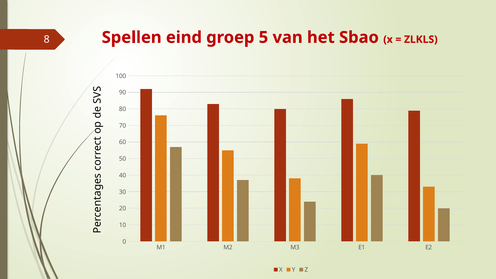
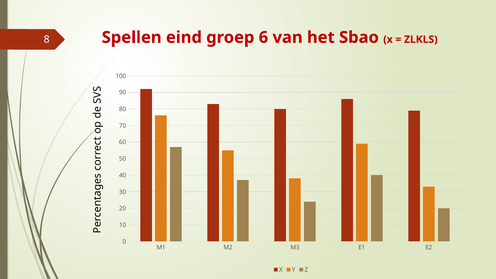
5: 5 -> 6 (263, 37)
